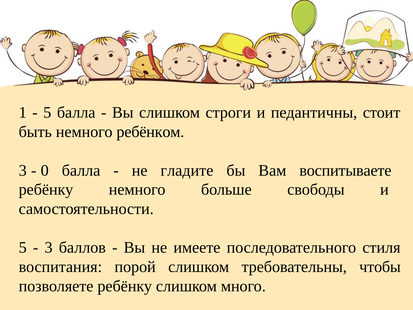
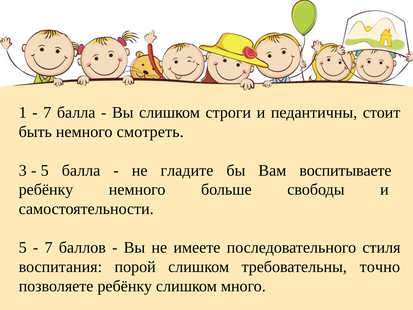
5: 5 -> 7 (47, 112)
ребёнком: ребёнком -> смотреть (150, 132)
0: 0 -> 5 (45, 170)
3: 3 -> 7 (49, 247)
чтобы: чтобы -> точно (380, 267)
